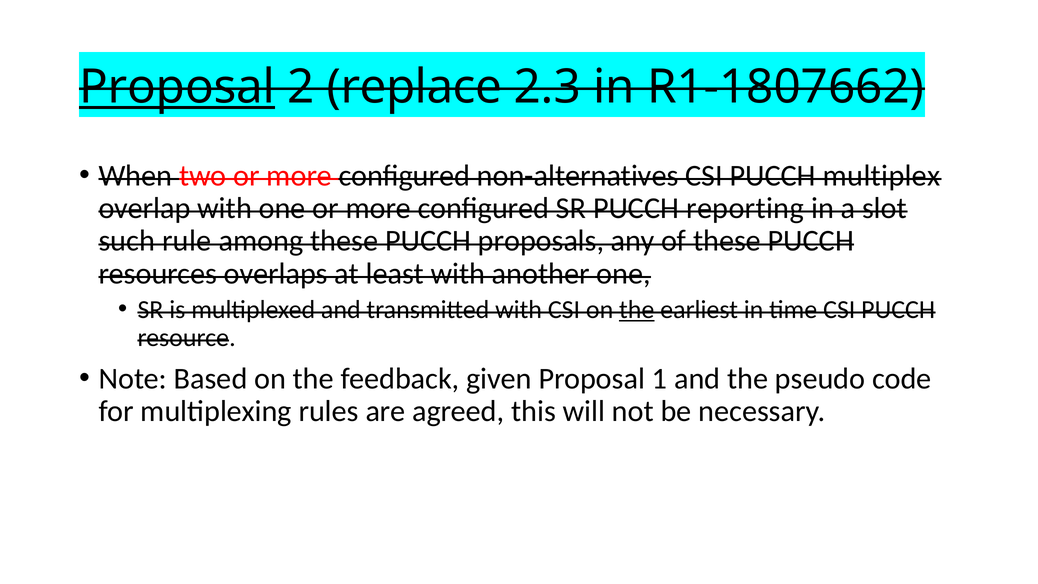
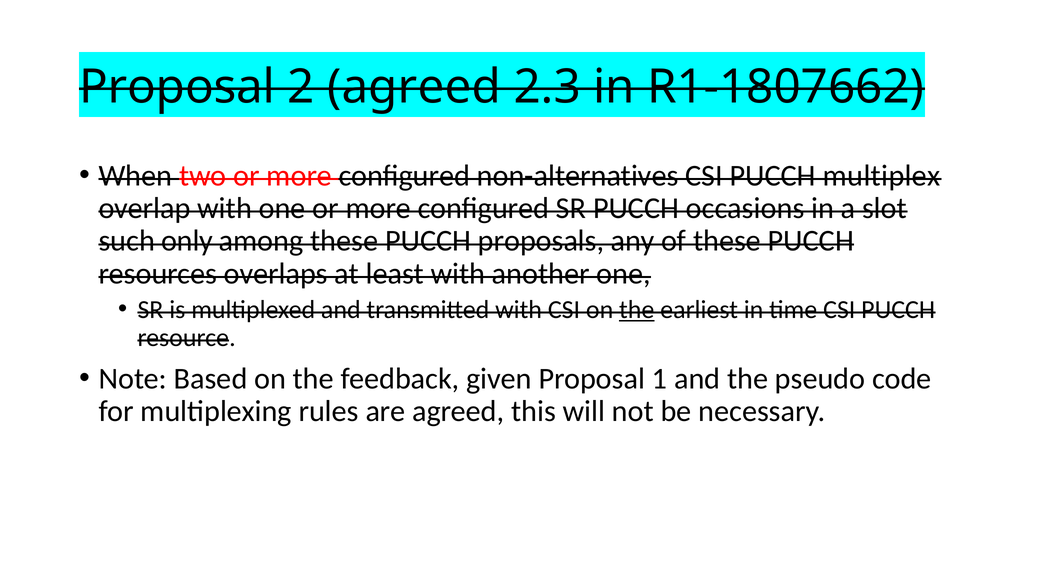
Proposal underline: present -> none (177, 87)
2 replace: replace -> agreed (414, 87)
reporting: reporting -> occasions (745, 208)
rule: rule -> only (187, 241)
